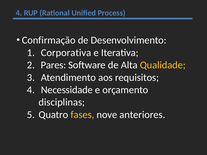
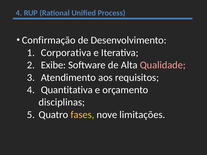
Pares: Pares -> Exibe (53, 65)
Qualidade colour: yellow -> pink (163, 65)
Necessidade: Necessidade -> Quantitativa (67, 90)
anteriores: anteriores -> limitações (142, 115)
